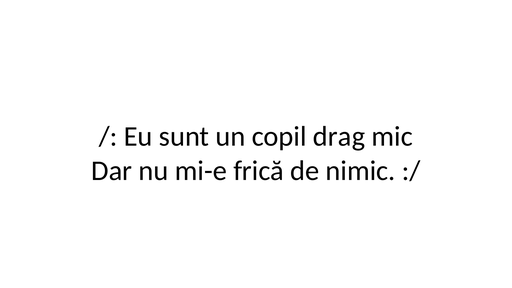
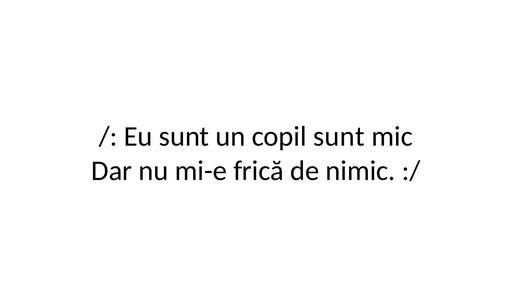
copil drag: drag -> sunt (339, 137)
